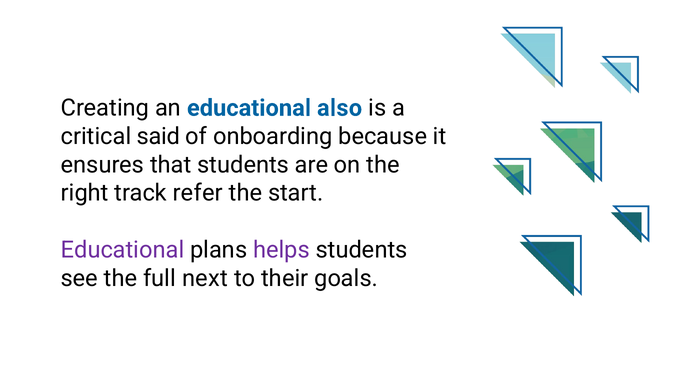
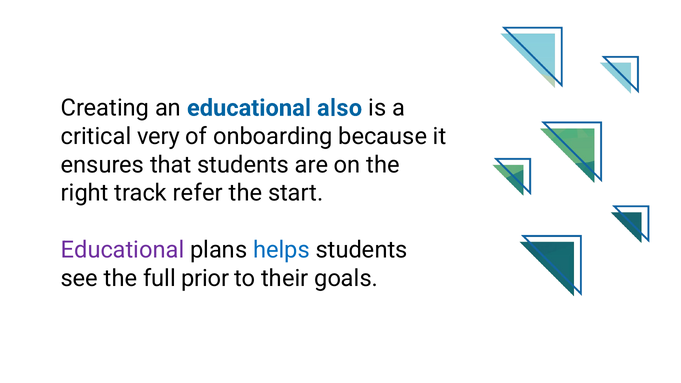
said: said -> very (159, 136)
helps colour: purple -> blue (281, 250)
next: next -> prior (205, 278)
